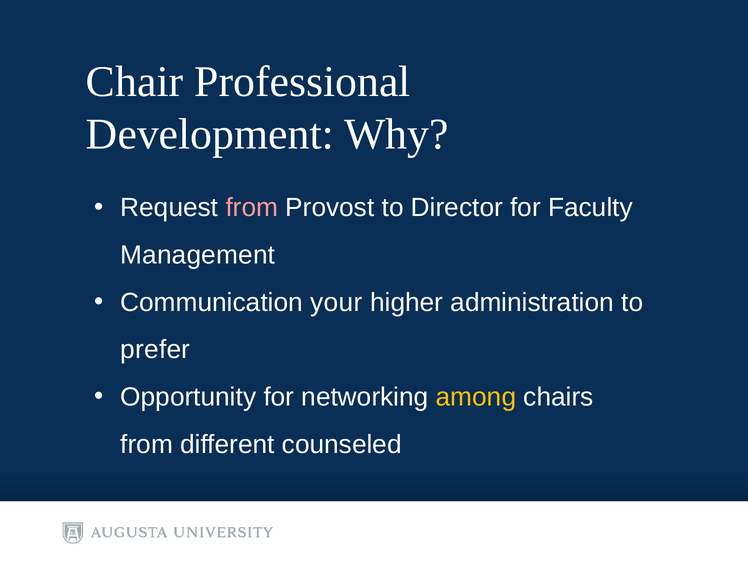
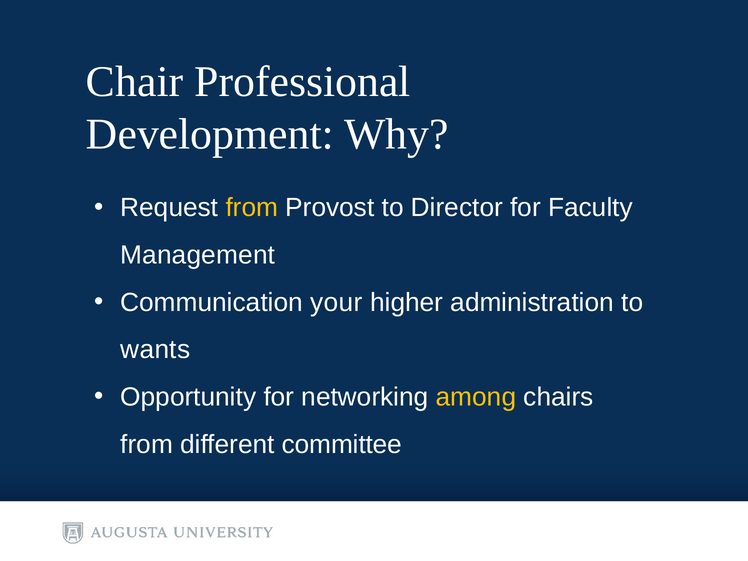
from colour: pink -> yellow (252, 208)
prefer: prefer -> wants (155, 350)
counseled: counseled -> committee (342, 444)
